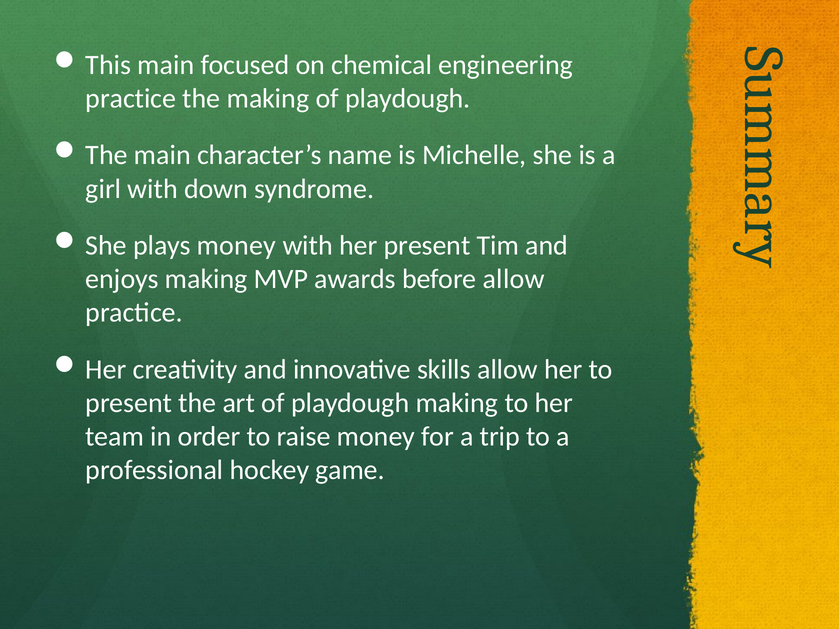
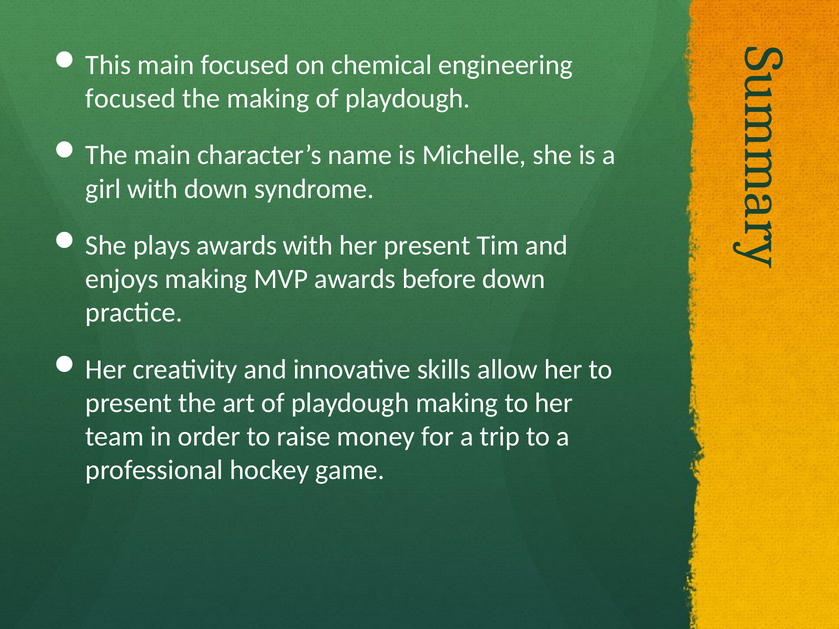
practice: practice -> focused (131, 98)
plays money: money -> awards (237, 246)
before allow: allow -> down (514, 279)
